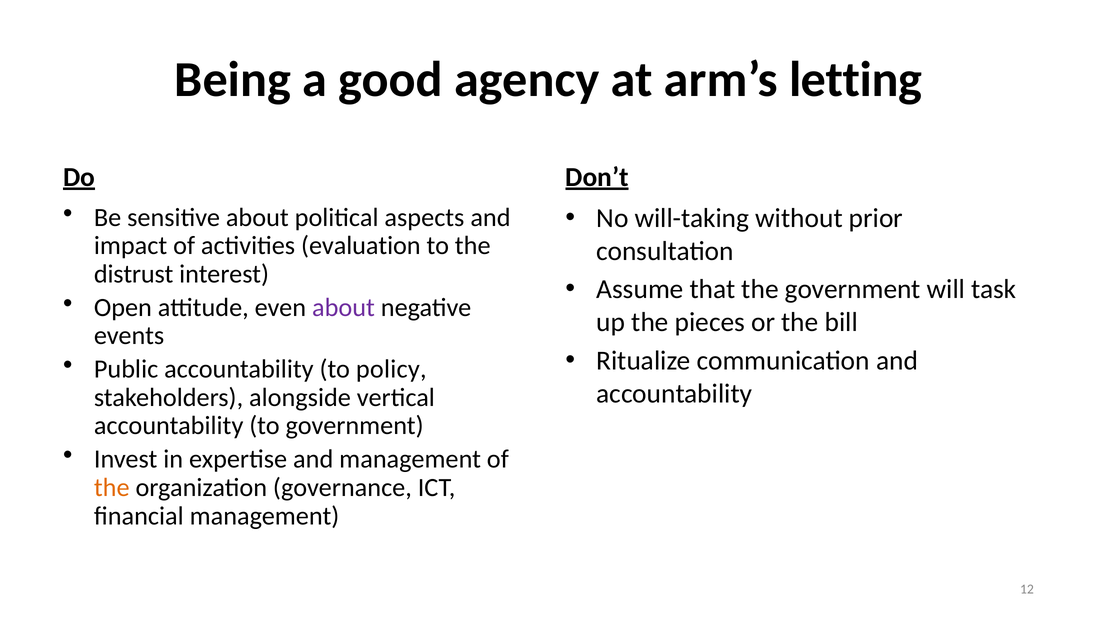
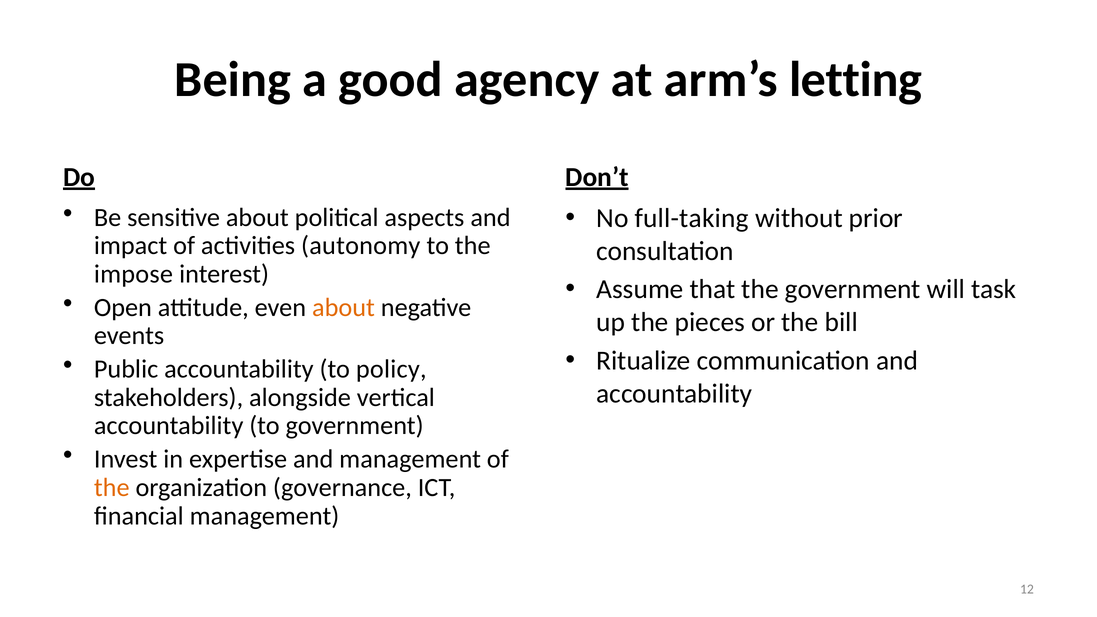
will-taking: will-taking -> full-taking (692, 218)
evaluation: evaluation -> autonomy (361, 246)
distrust: distrust -> impose (133, 274)
about colour: purple -> orange (343, 307)
